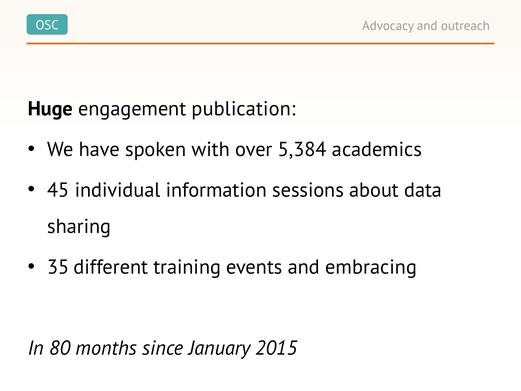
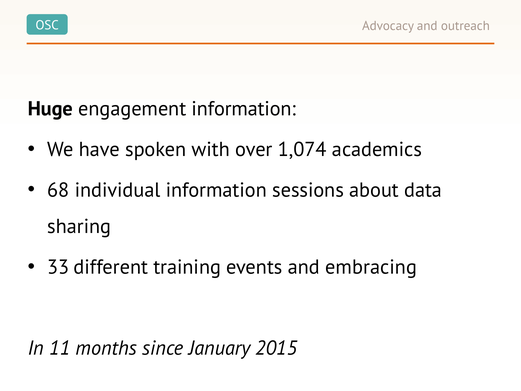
engagement publication: publication -> information (244, 109)
5,384: 5,384 -> 1,074 (302, 149)
45: 45 -> 68 (58, 190)
35: 35 -> 33 (58, 267)
80: 80 -> 11 (60, 348)
